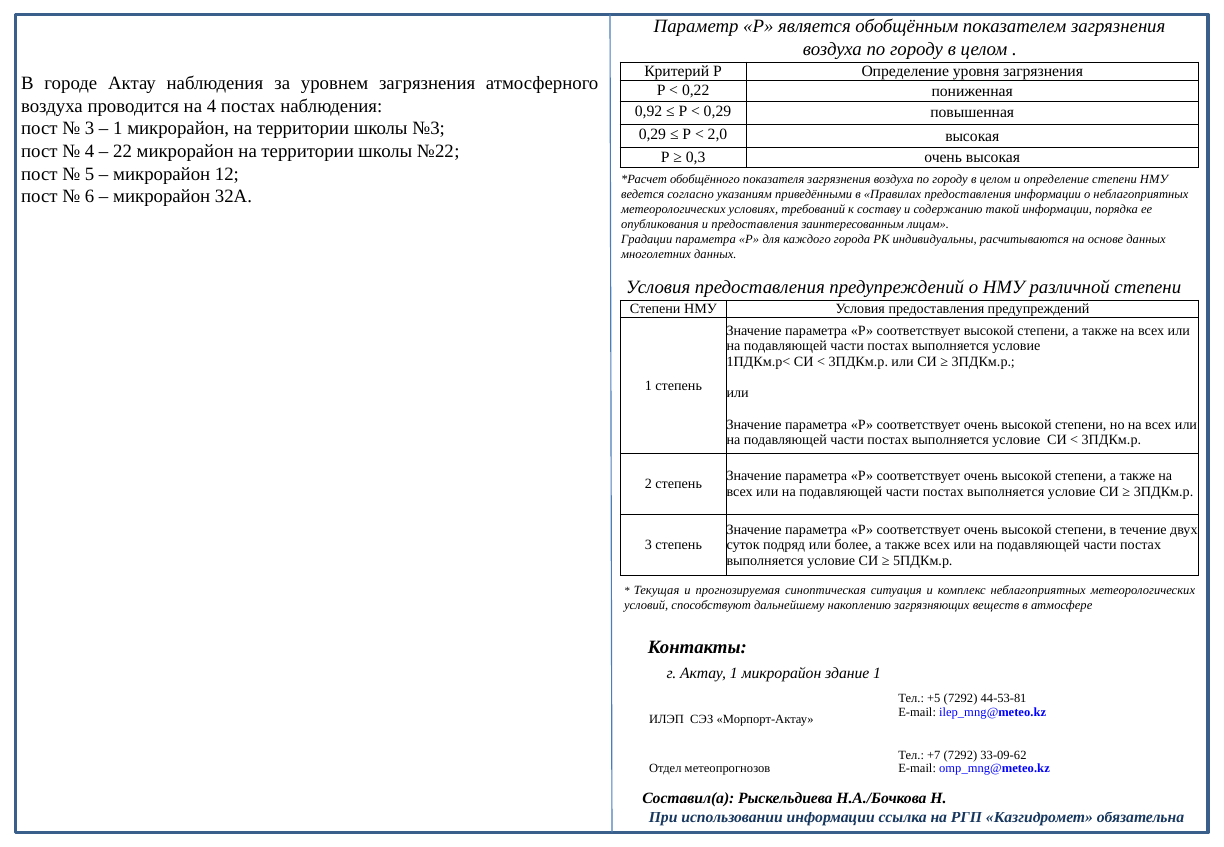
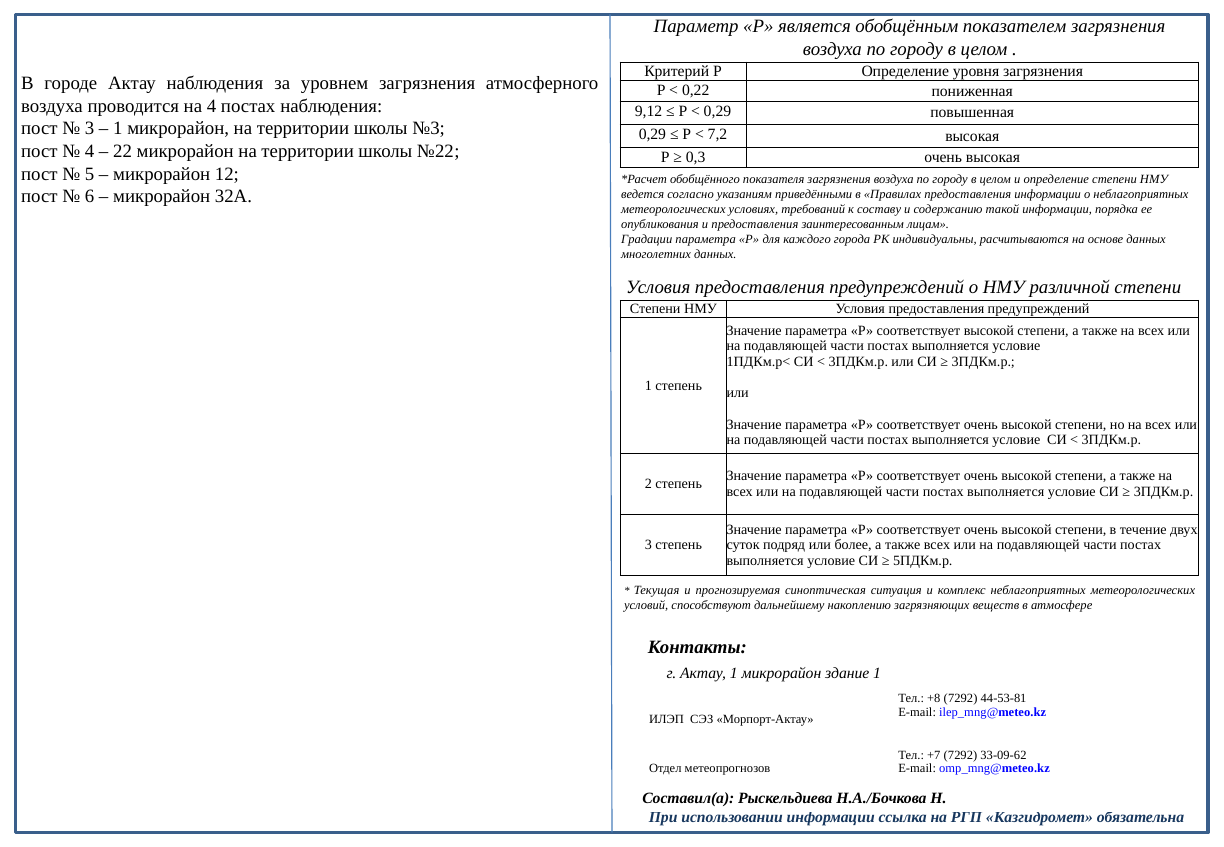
0,92: 0,92 -> 9,12 (649, 111)
2,0: 2,0 -> 7,2 (717, 134)
+5: +5 -> +8 (934, 699)
